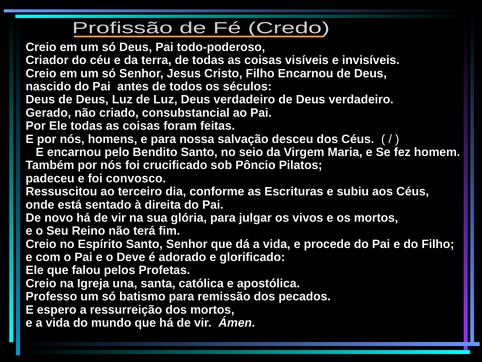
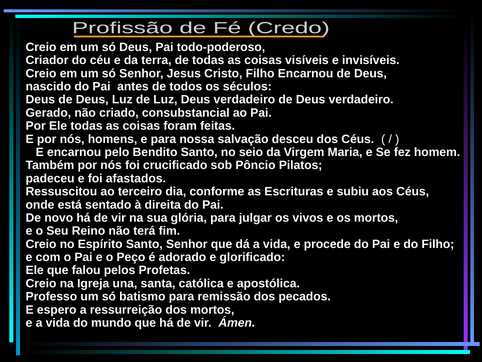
convosco: convosco -> afastados (136, 178)
Deve: Deve -> Peço (131, 257)
